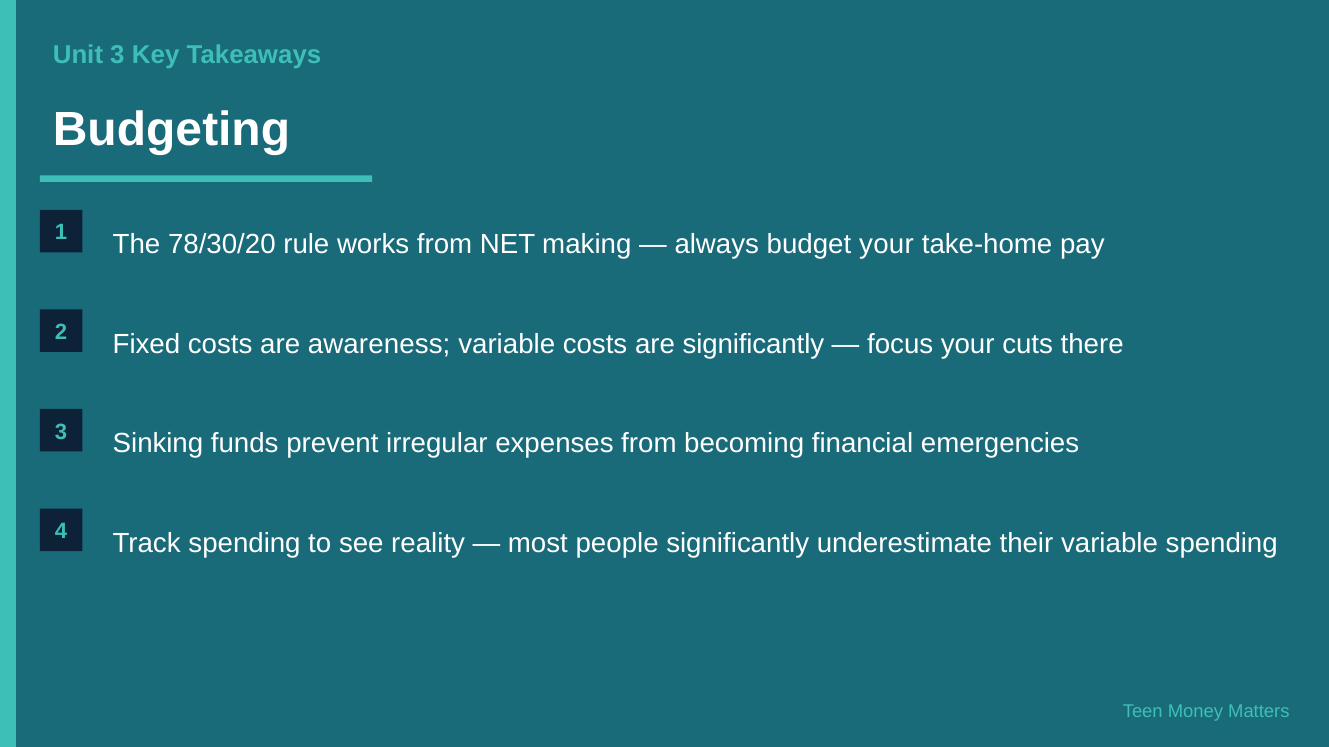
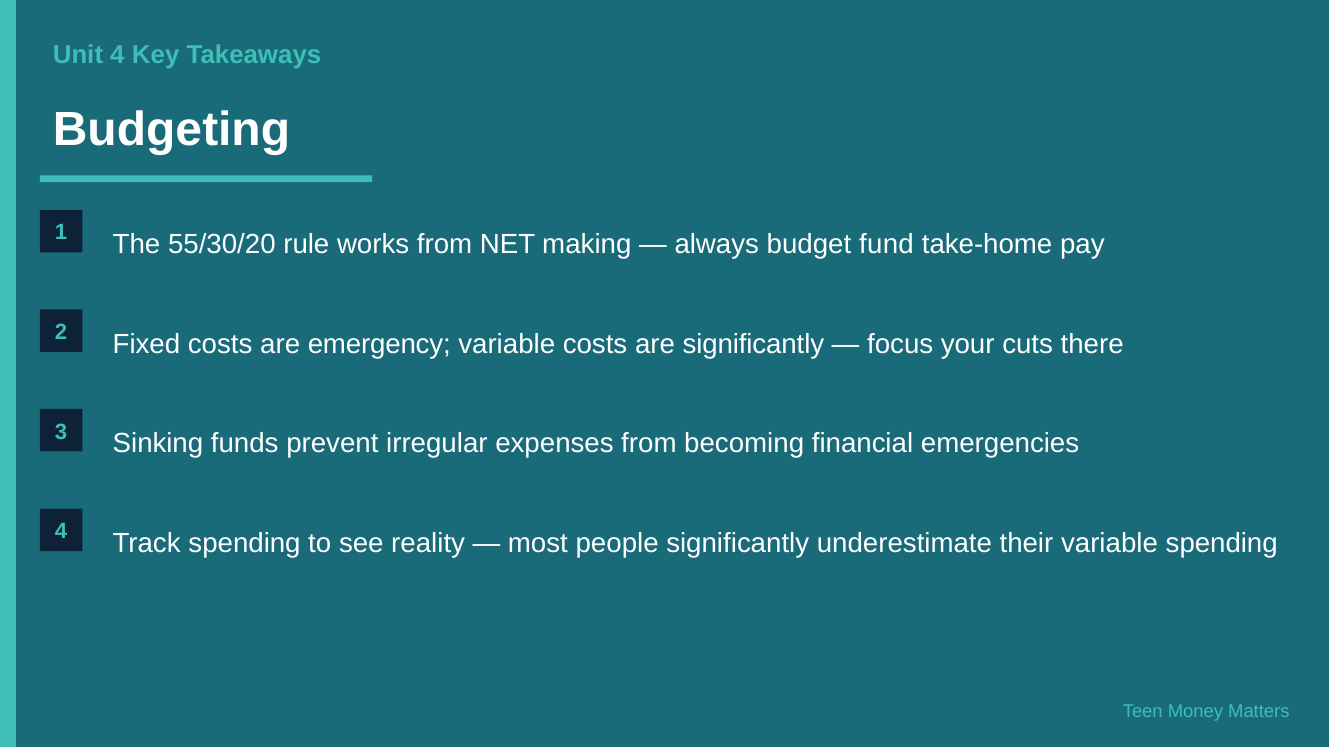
Unit 3: 3 -> 4 (117, 55)
78/30/20: 78/30/20 -> 55/30/20 (222, 244)
budget your: your -> fund (886, 244)
awareness: awareness -> emergency (379, 344)
